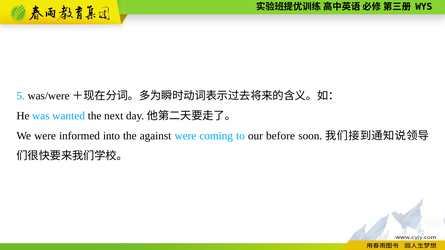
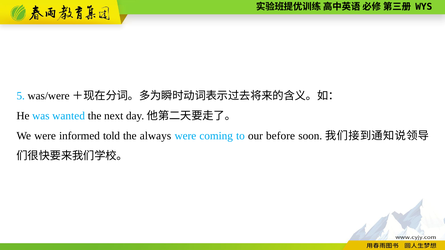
into: into -> told (111, 136)
against: against -> always (155, 136)
